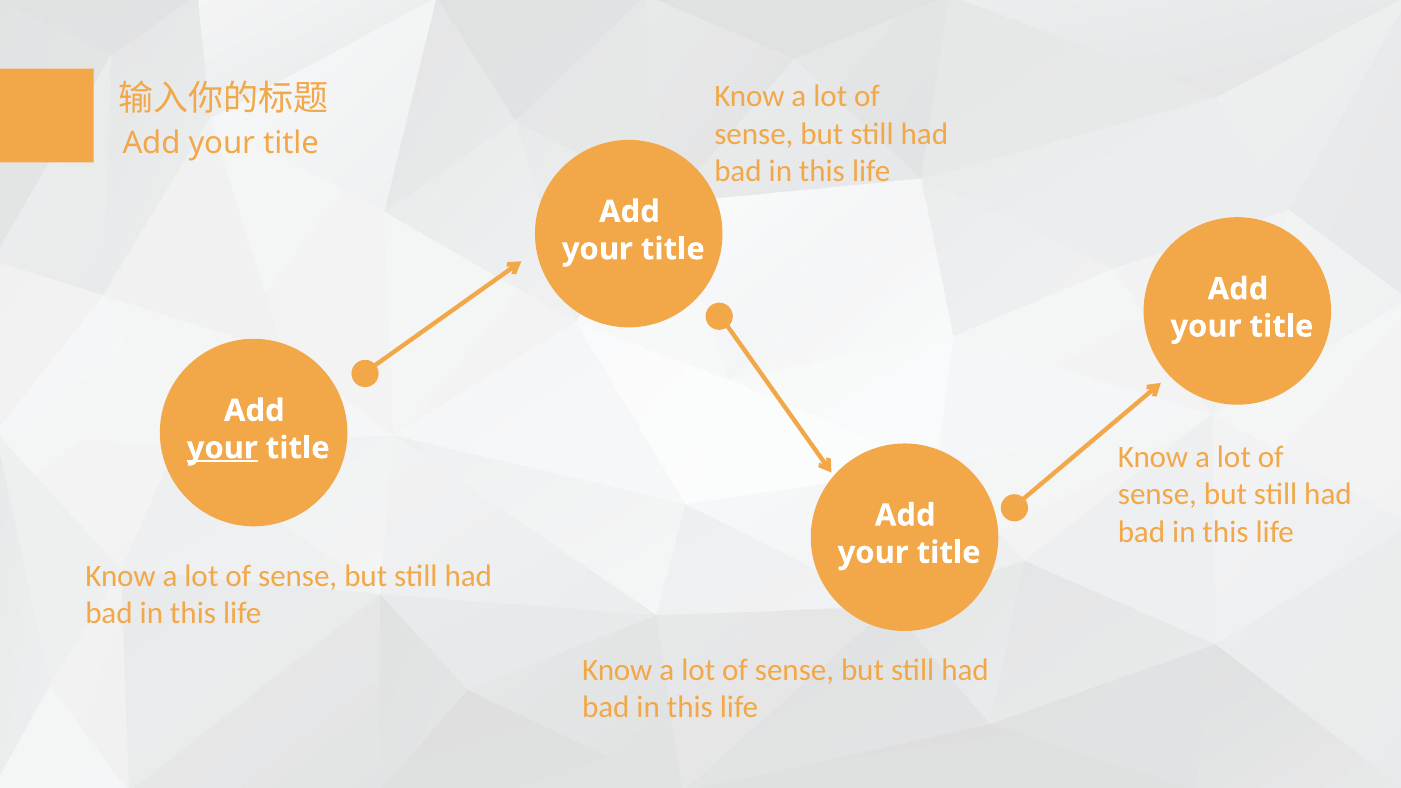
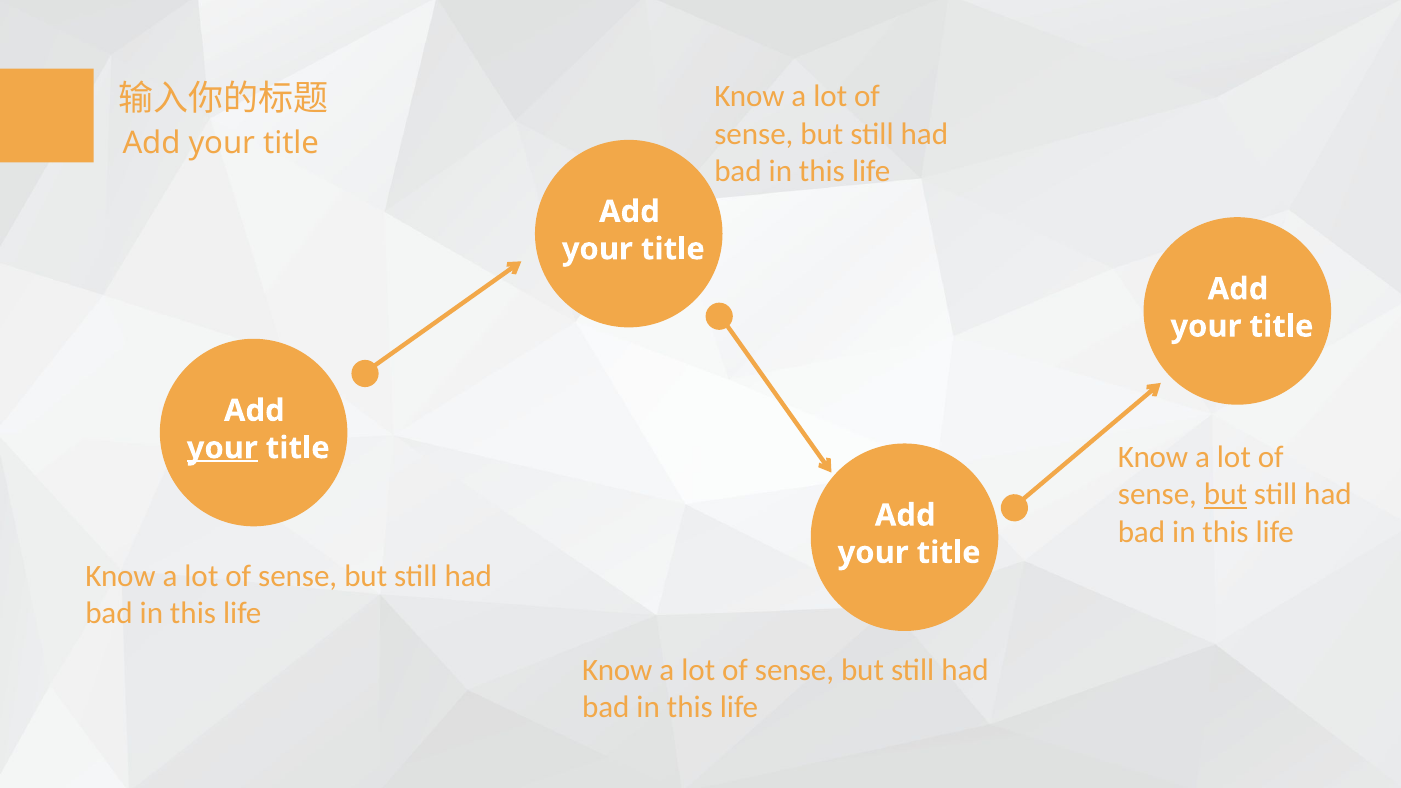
but underline: none -> present (1225, 495)
